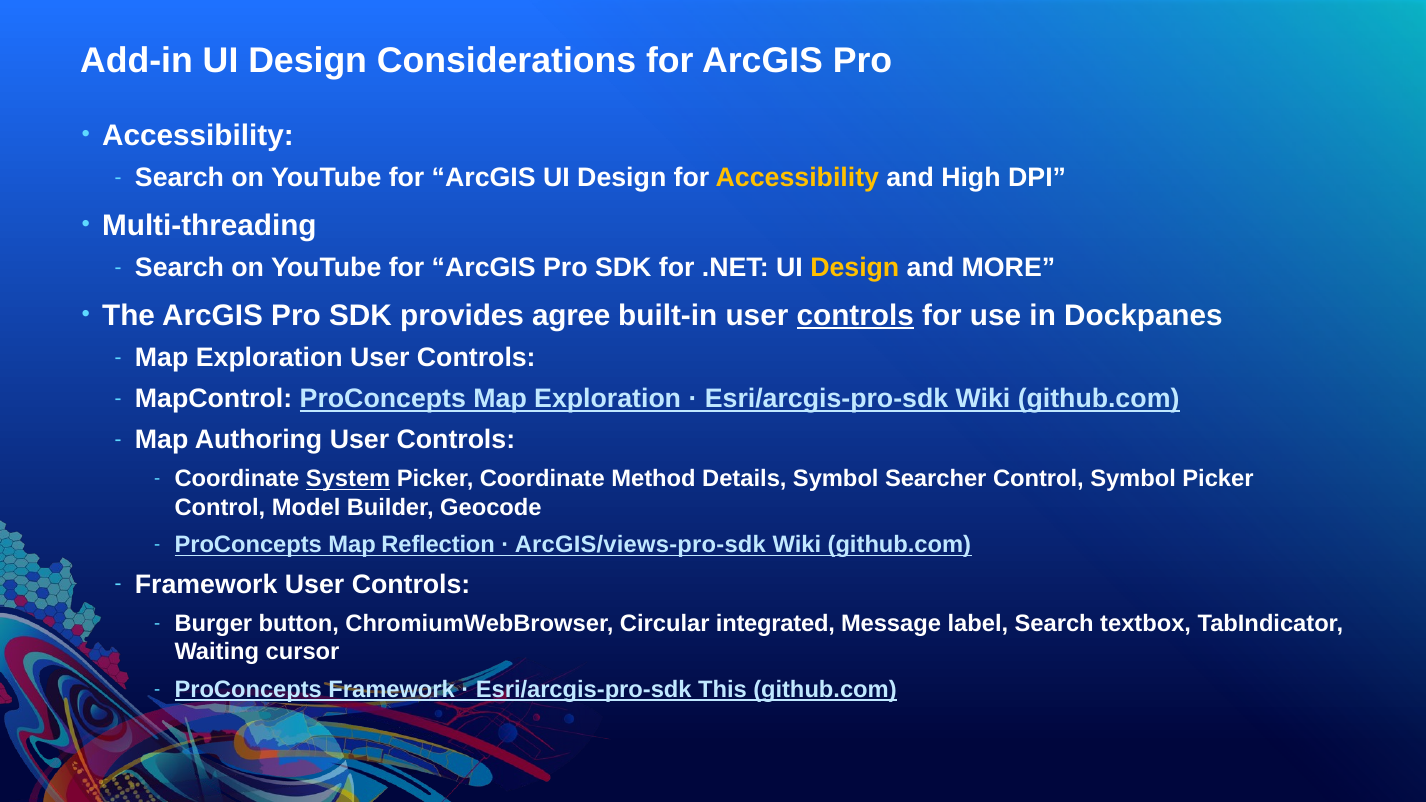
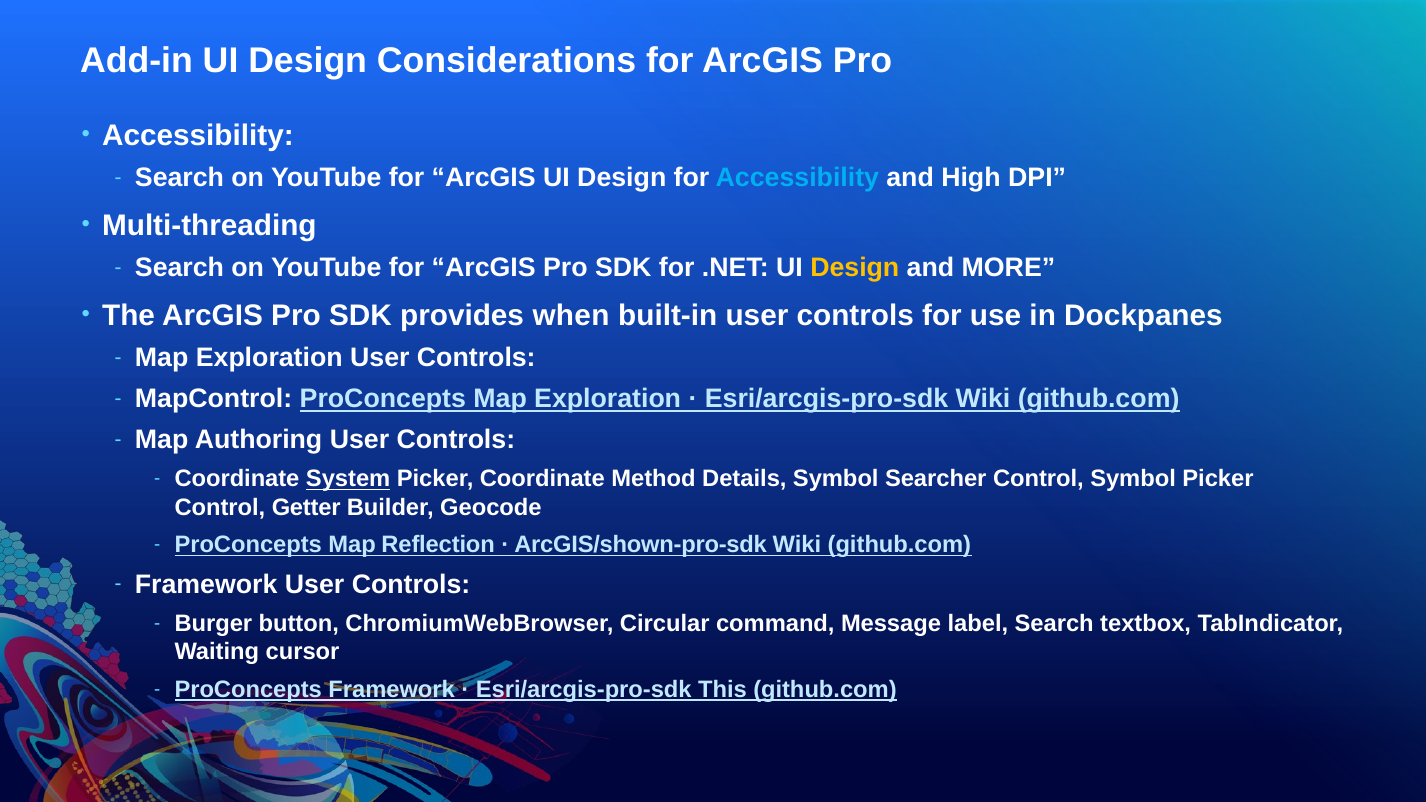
Accessibility colour: yellow -> light blue (797, 178)
agree: agree -> when (571, 316)
controls underline: present -> none (855, 316)
Model: Model -> Getter (306, 508)
ArcGIS/views-pro-sdk: ArcGIS/views-pro-sdk -> ArcGIS/shown-pro-sdk (641, 545)
integrated: integrated -> command (775, 624)
